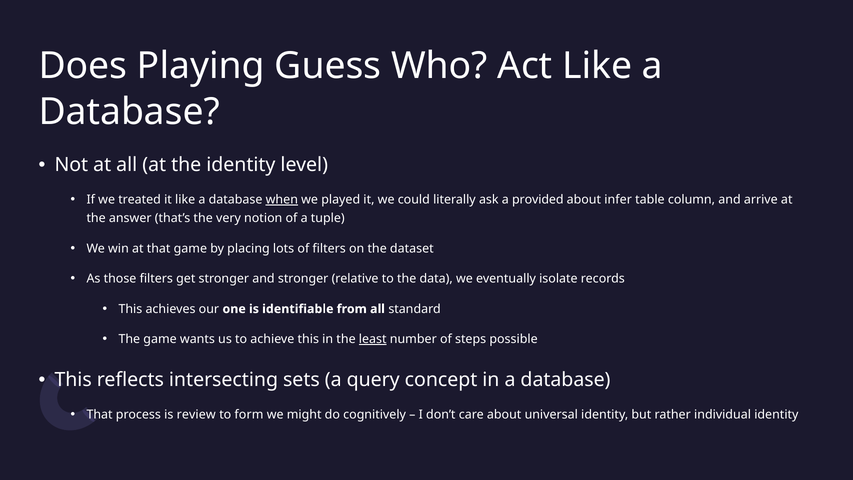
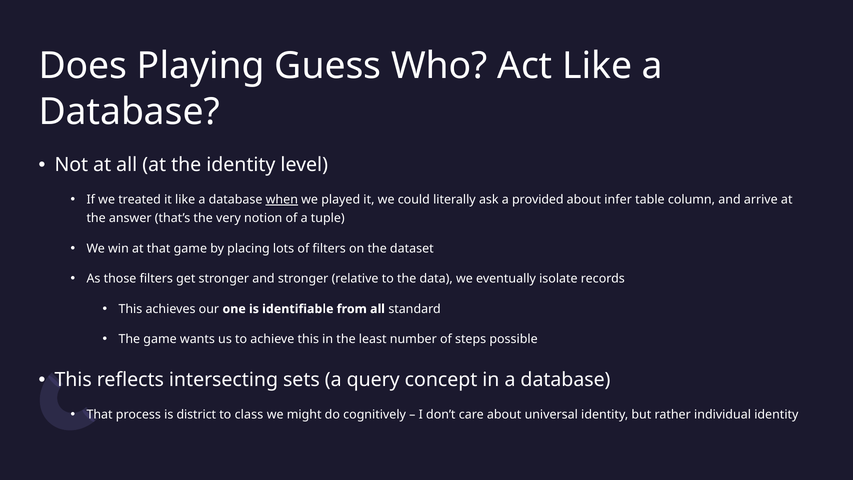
least underline: present -> none (373, 339)
review: review -> district (196, 415)
form: form -> class (249, 415)
